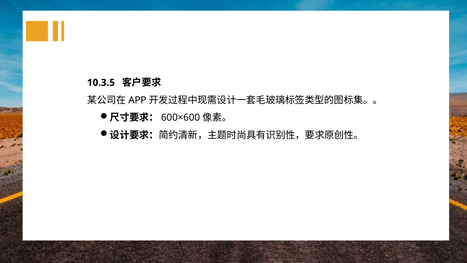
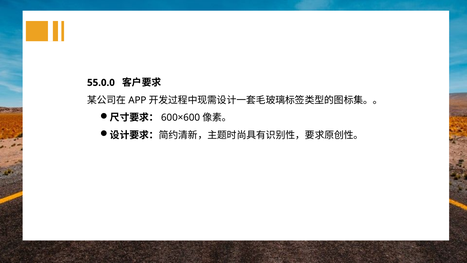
10.3.5: 10.3.5 -> 55.0.0 (101, 83)
